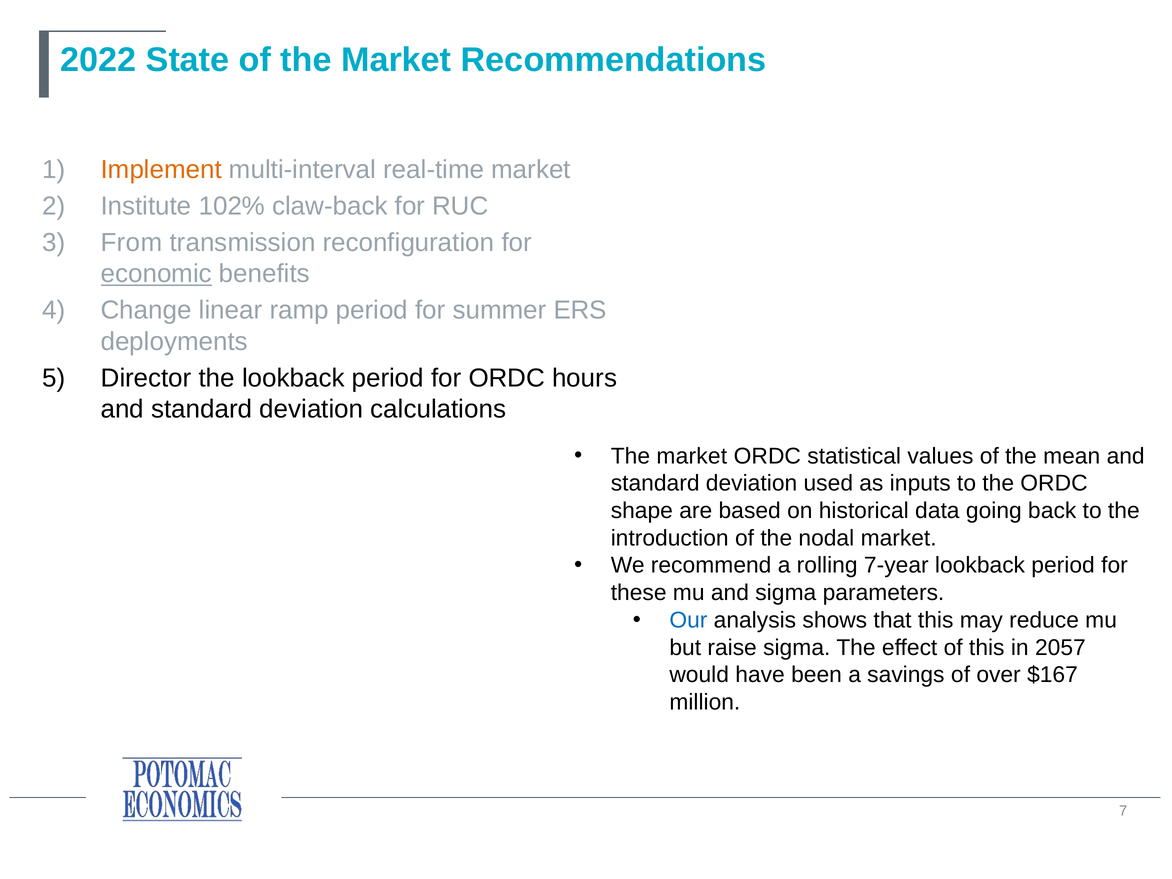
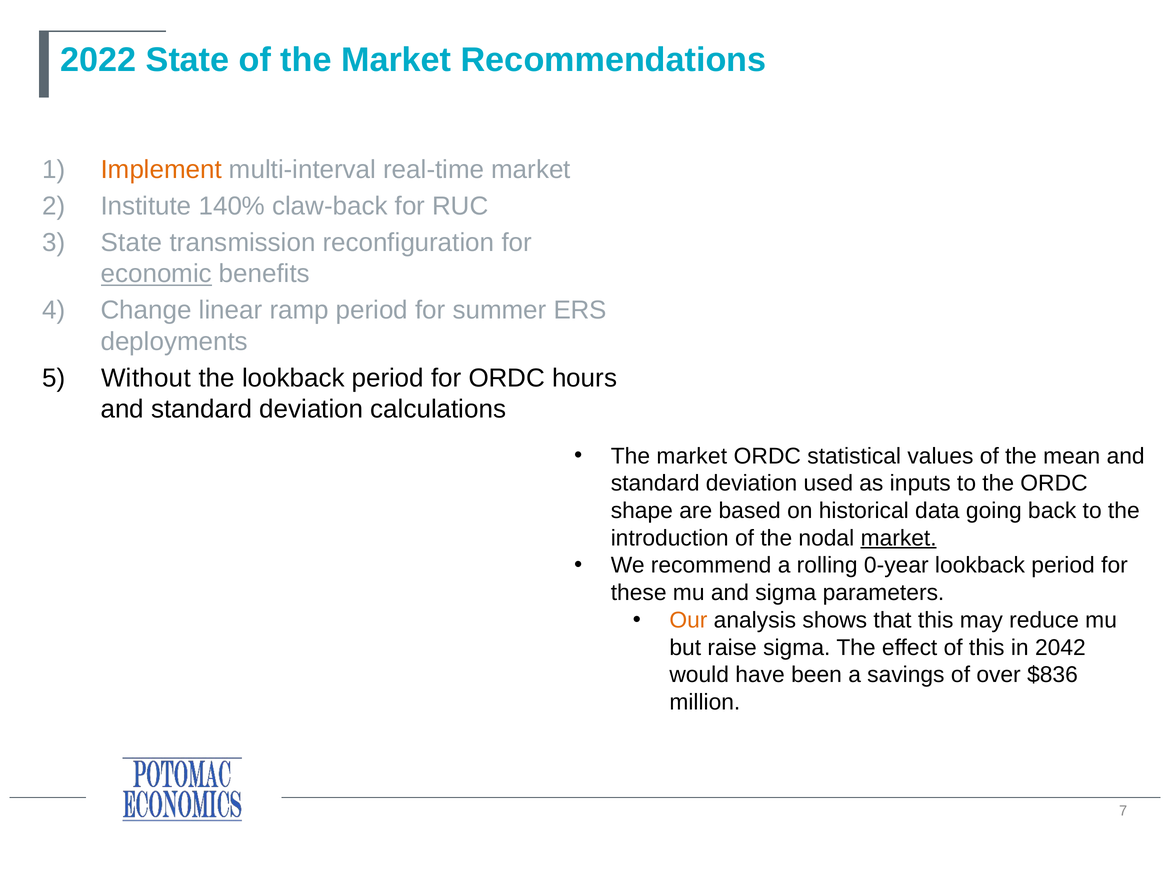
102%: 102% -> 140% (232, 206)
From: From -> State (132, 243)
Director: Director -> Without (146, 378)
market underline: none -> present (899, 538)
7-year: 7-year -> 0-year (896, 565)
Our colour: blue -> orange (688, 620)
2057: 2057 -> 2042 (1060, 648)
$167: $167 -> $836 (1052, 675)
